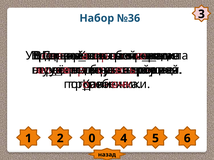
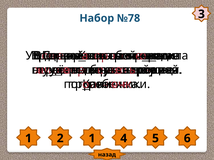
№36: №36 -> №78 (129, 18)
2 0: 0 -> 1 (92, 139)
